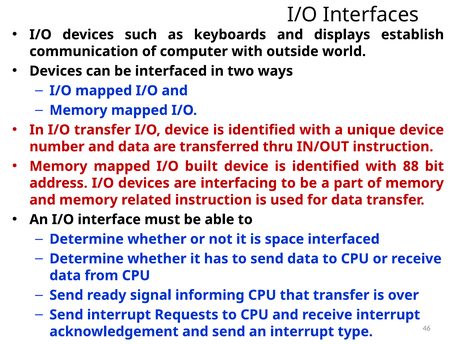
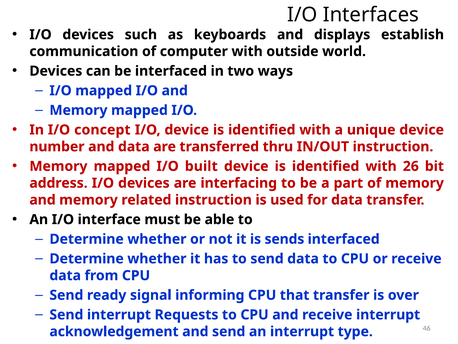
I/O transfer: transfer -> concept (102, 130)
88: 88 -> 26 (411, 166)
space: space -> sends (284, 239)
